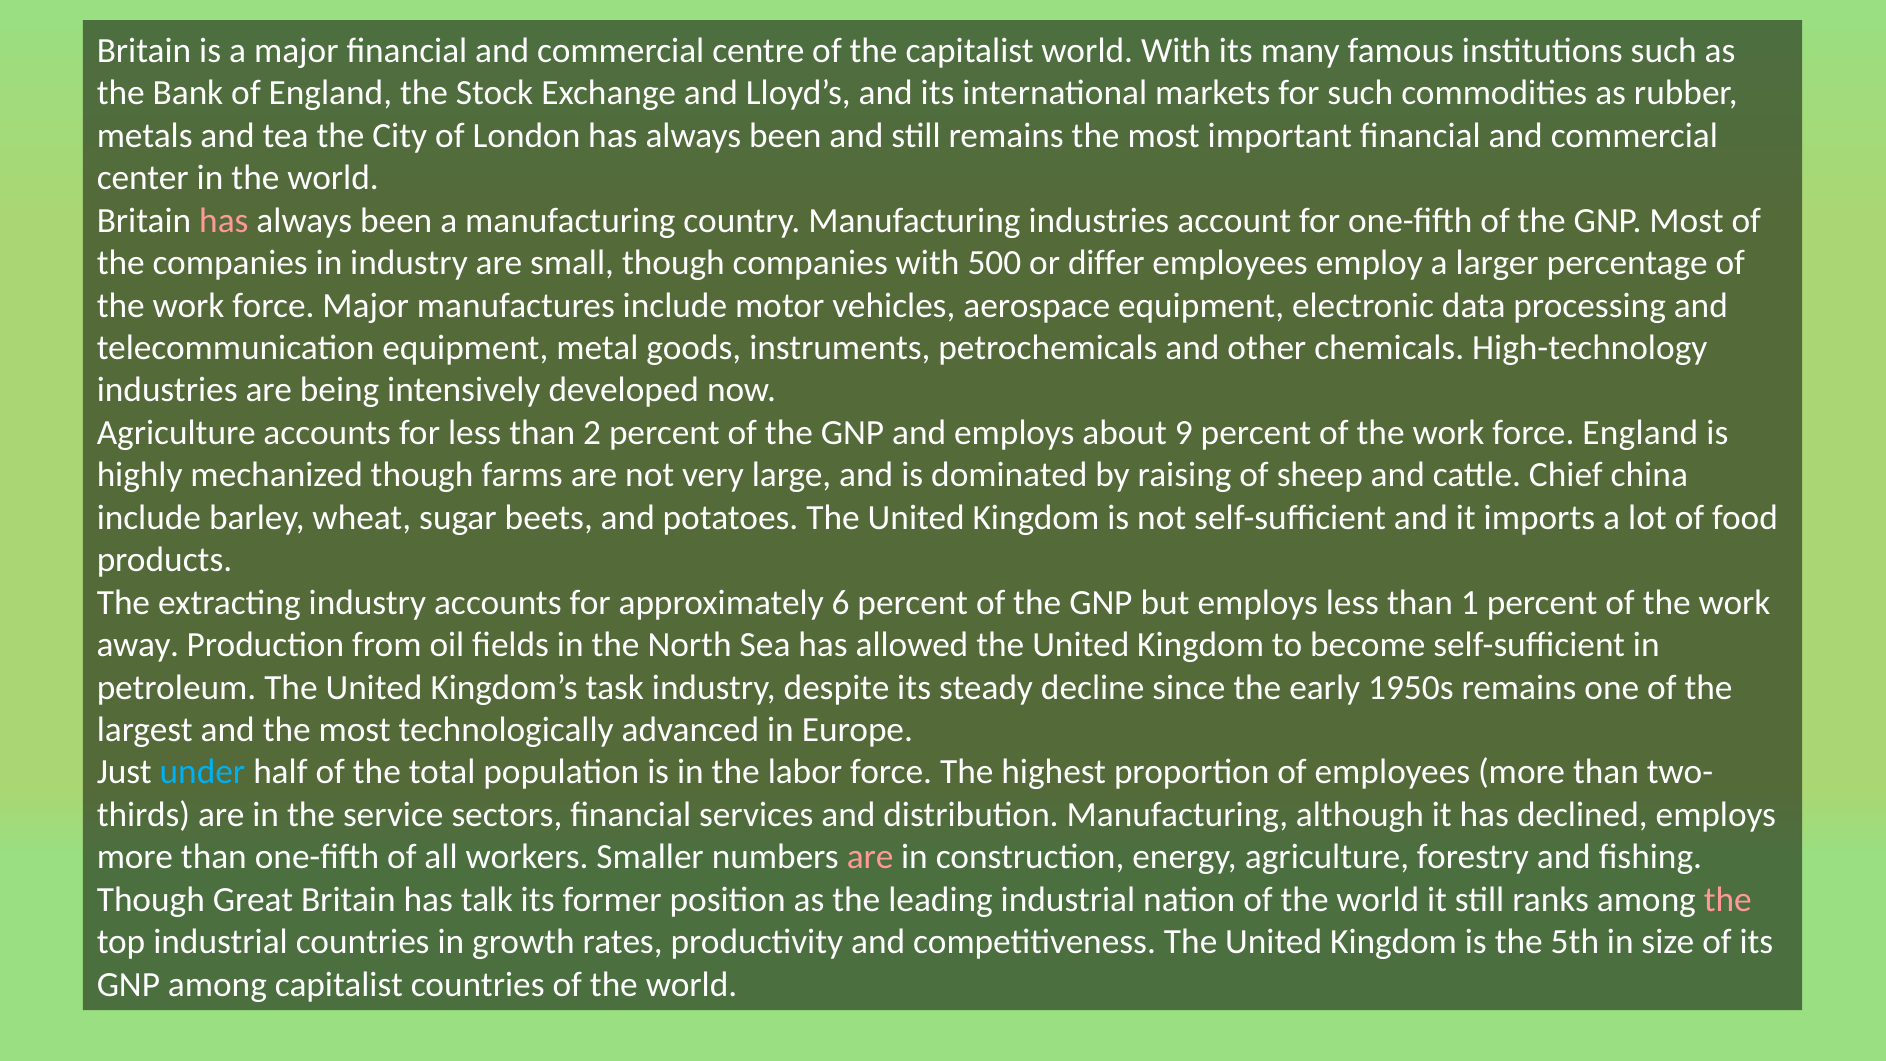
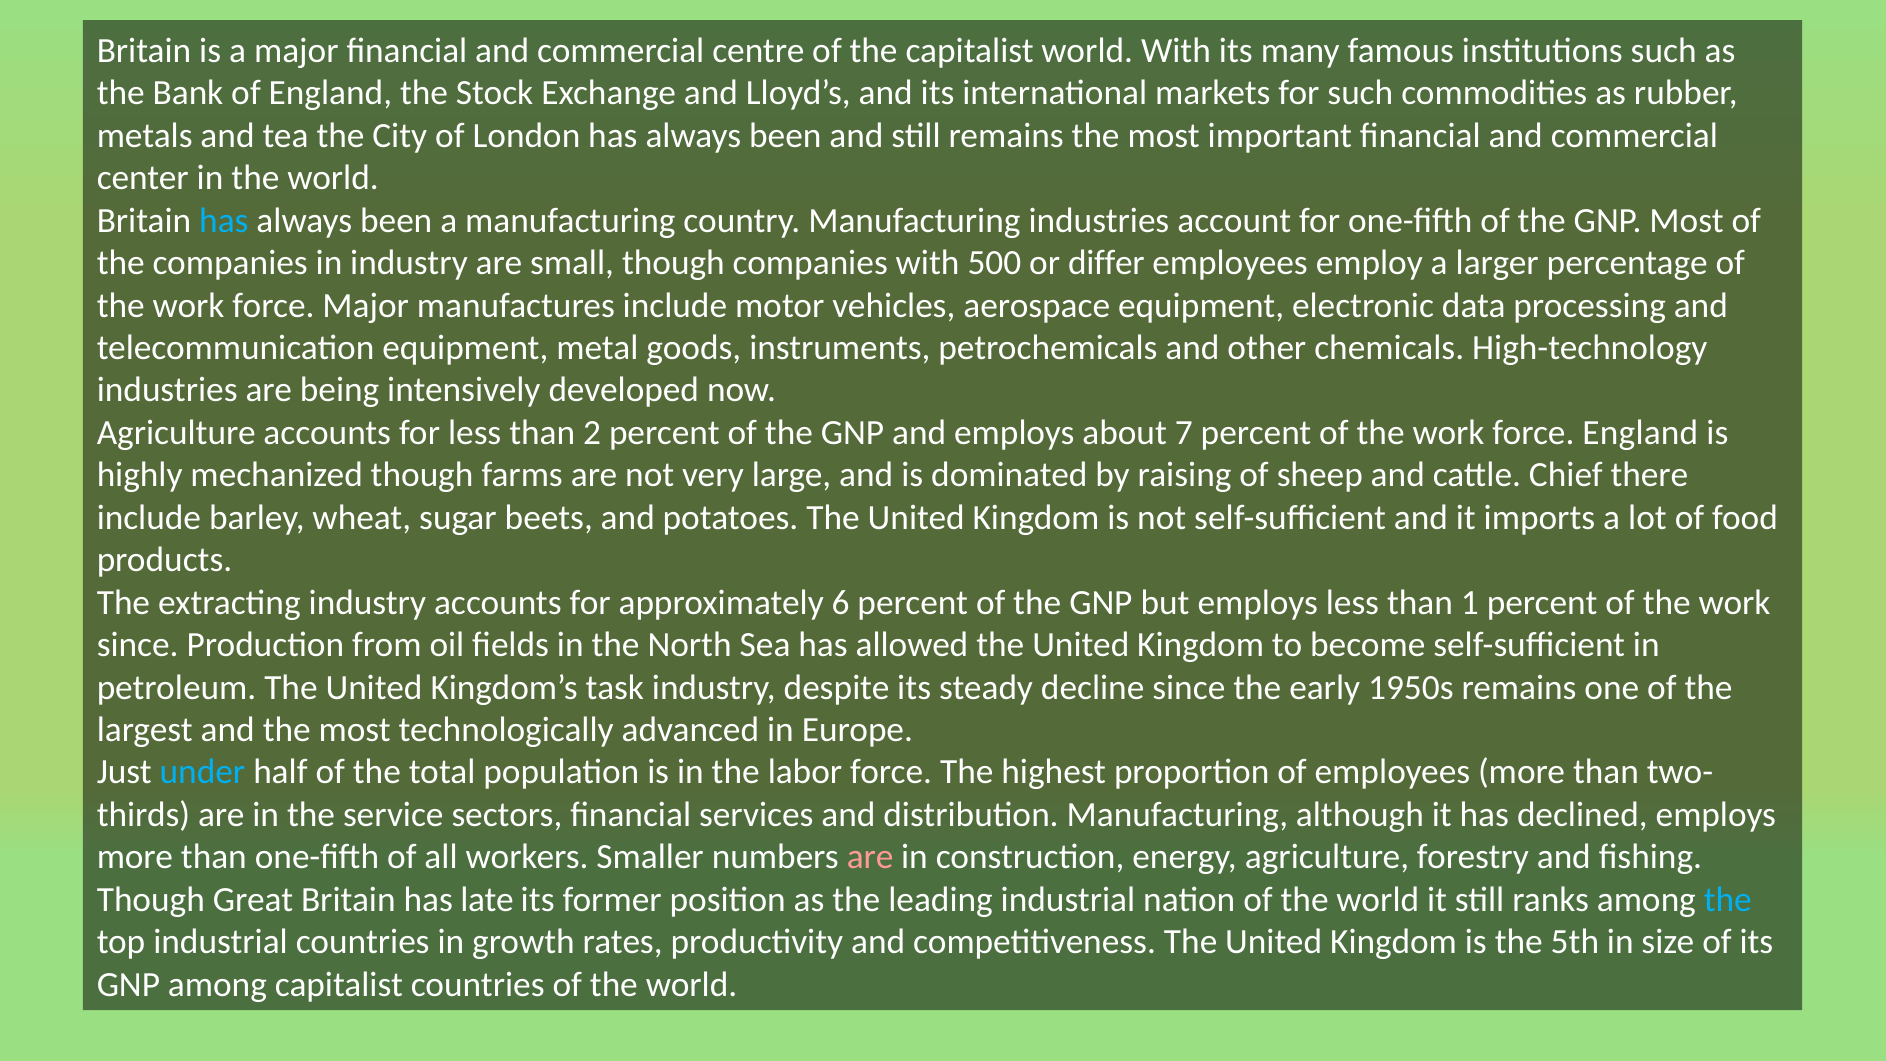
has colour: pink -> light blue (224, 220)
9: 9 -> 7 (1184, 433)
china: china -> there (1649, 475)
away: away -> since (138, 645)
talk: talk -> late (487, 899)
the colour: pink -> light blue (1728, 899)
